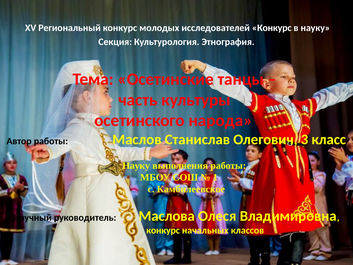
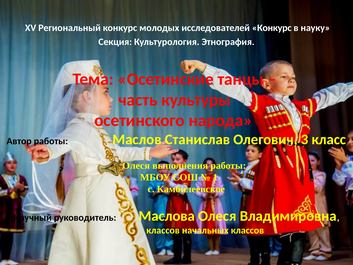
Науку: Науку -> Олеся (136, 165)
конкурс: конкурс -> классов (163, 230)
